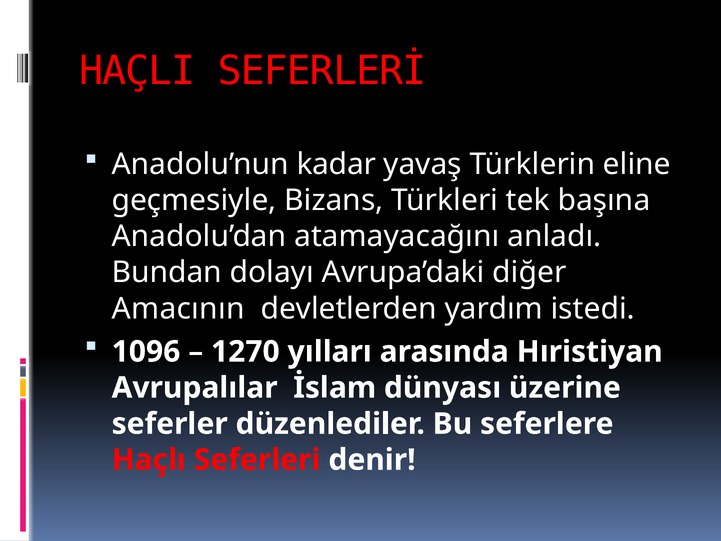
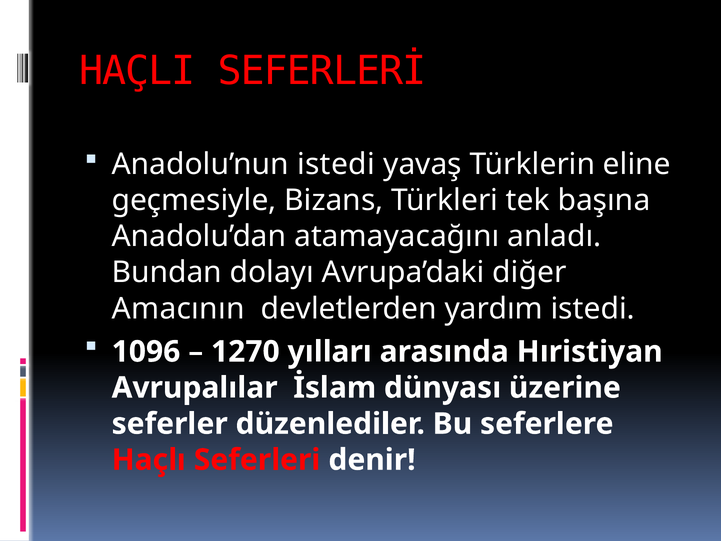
Anadolu’nun kadar: kadar -> istedi (336, 164)
